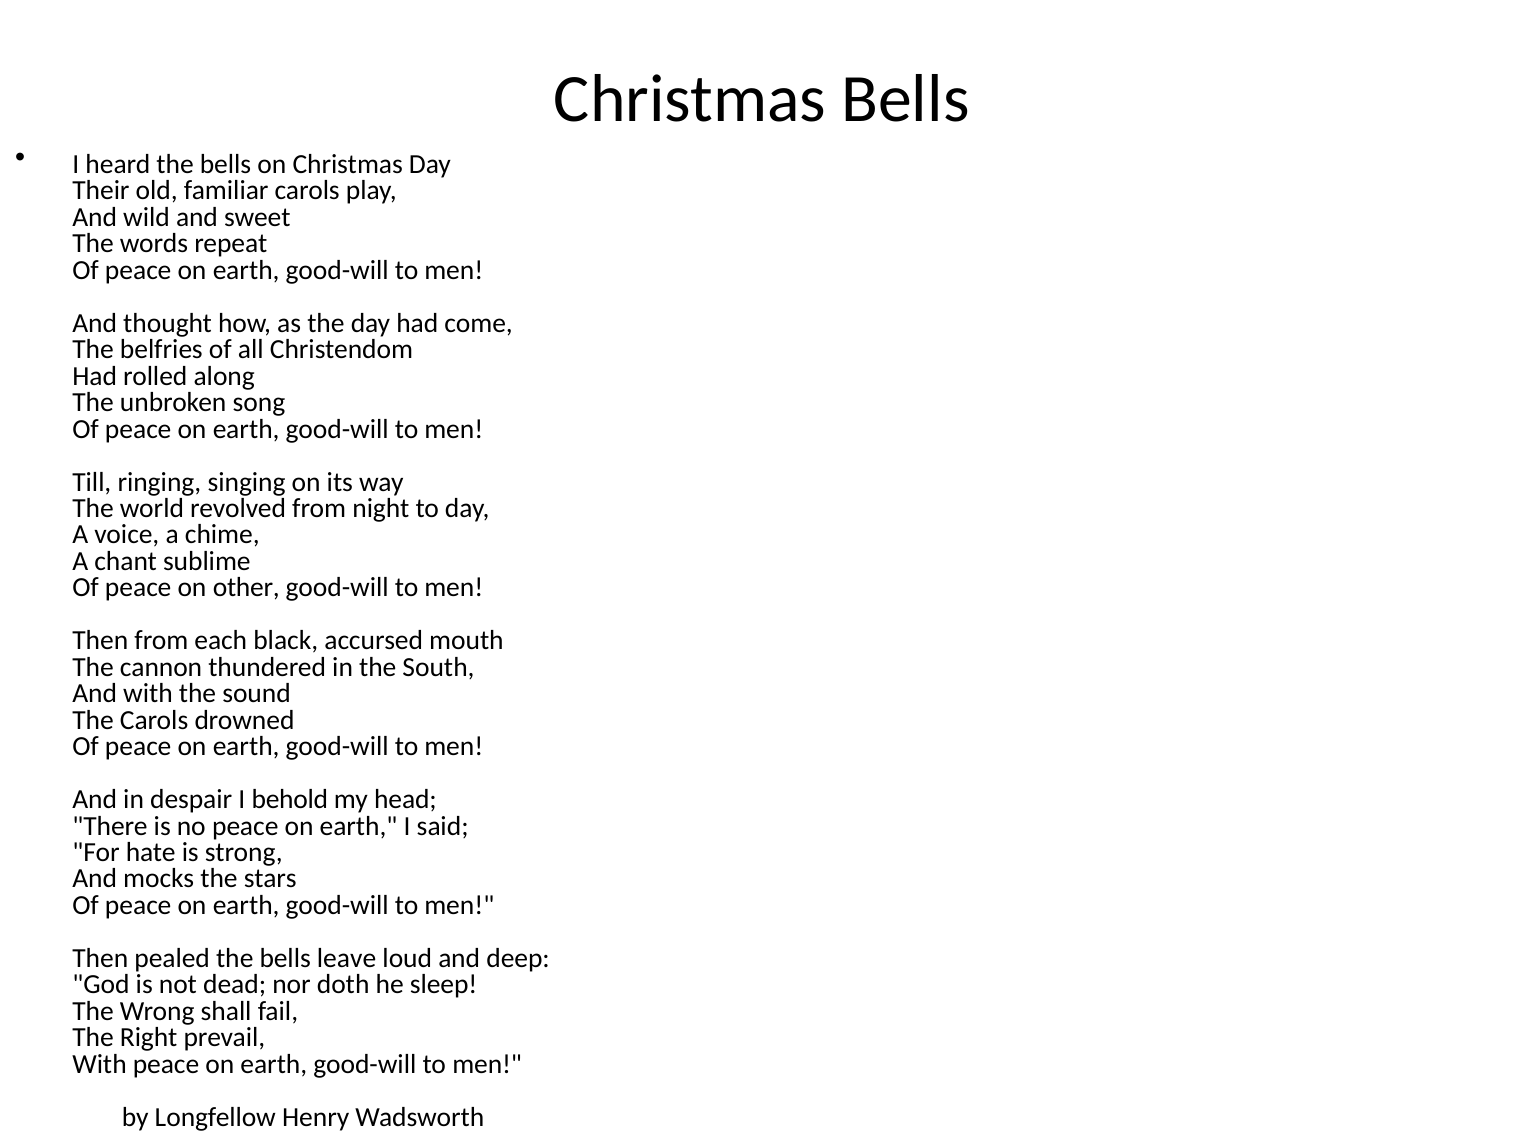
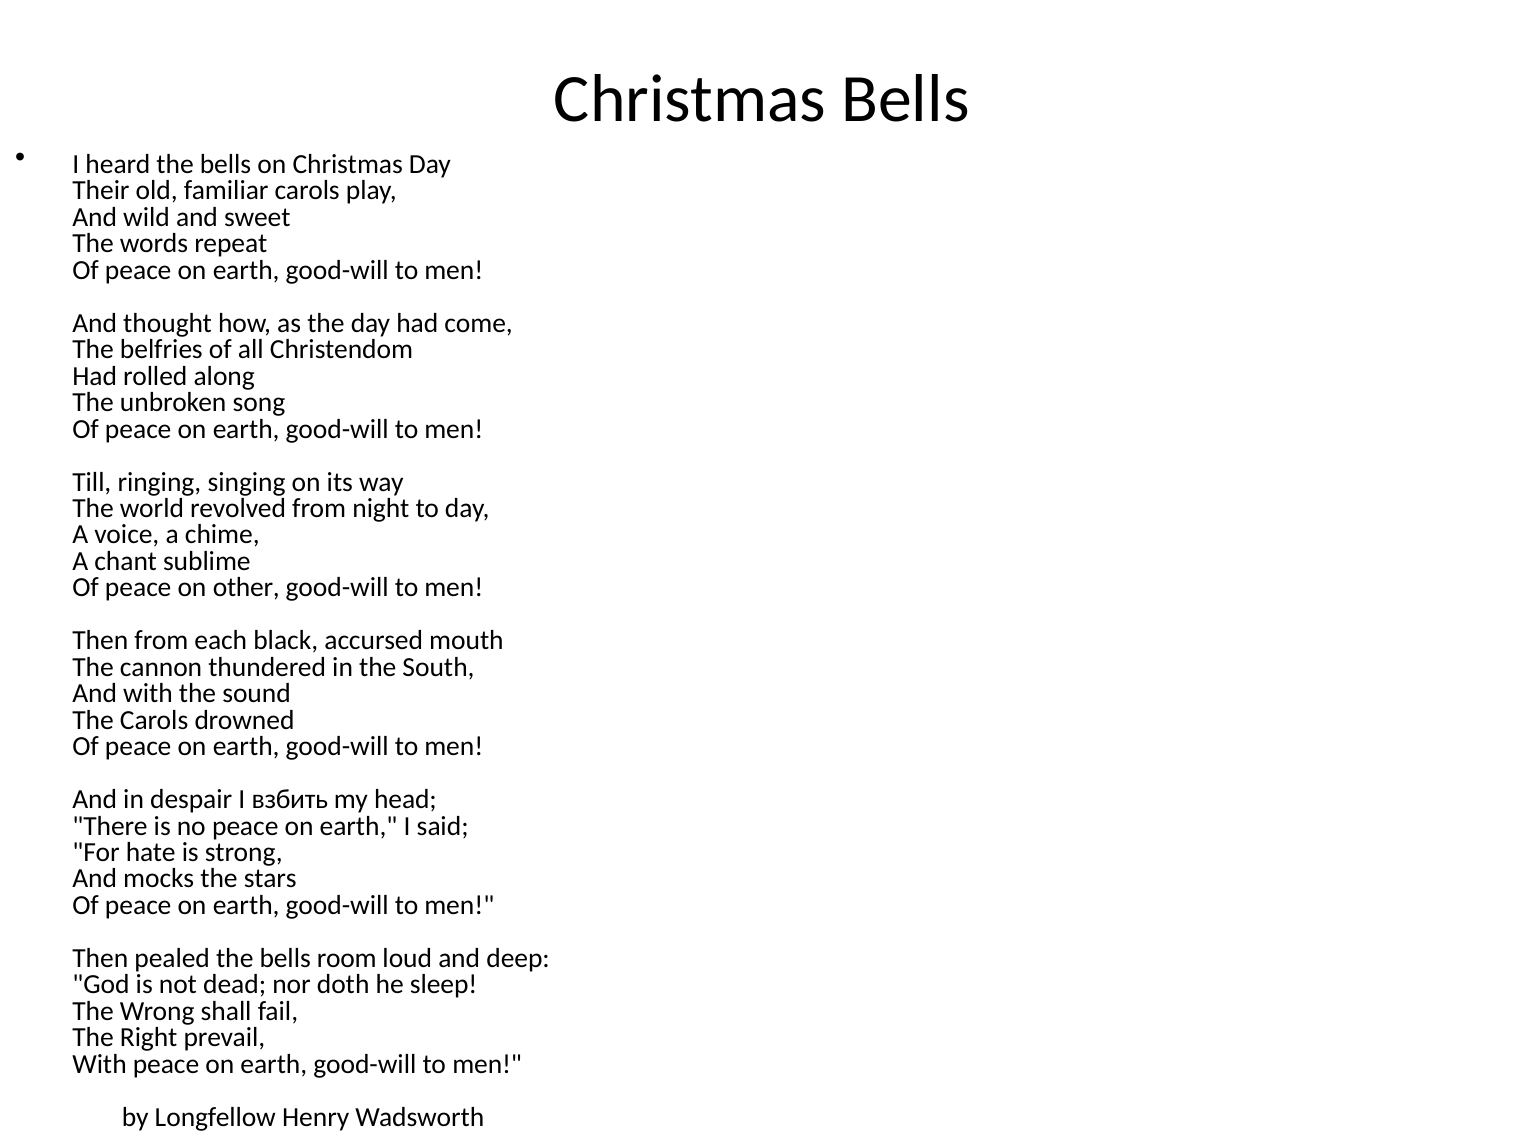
behold: behold -> взбить (290, 799)
leave: leave -> room (347, 958)
